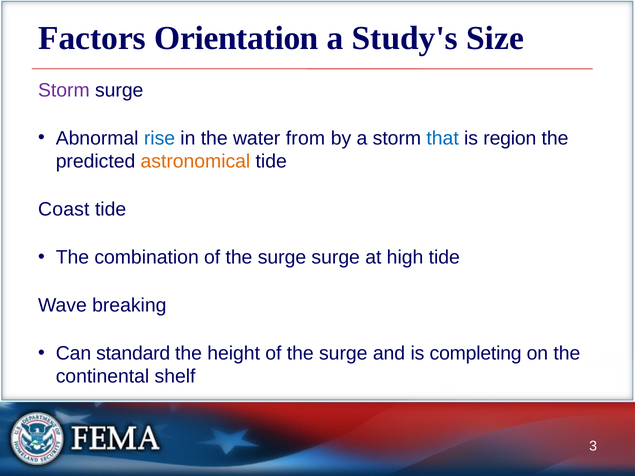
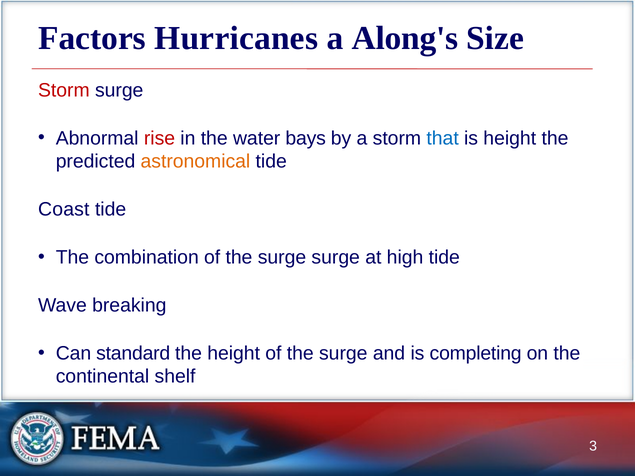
Orientation: Orientation -> Hurricanes (236, 38)
Study's: Study's -> Along's (405, 38)
Storm colour: purple -> red (64, 90)
rise colour: blue -> red (160, 138)
from: from -> bays (306, 138)
is region: region -> height (510, 138)
